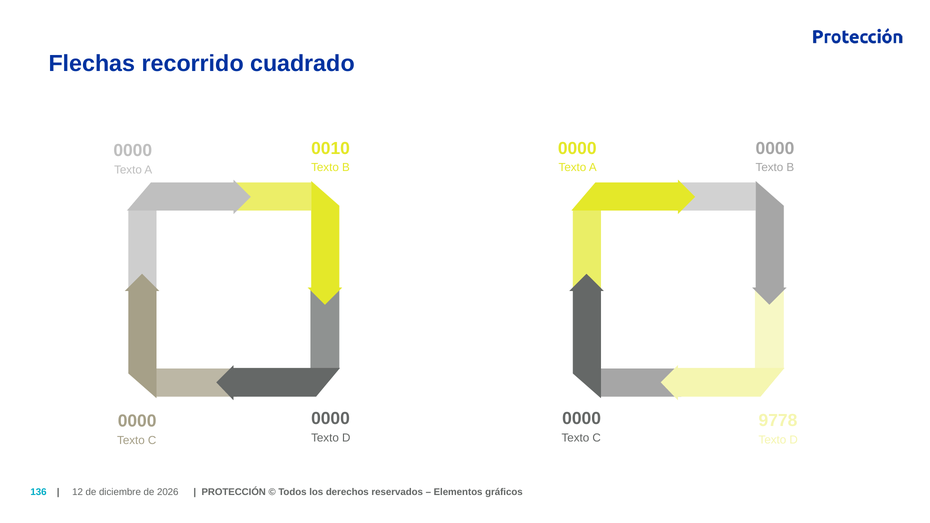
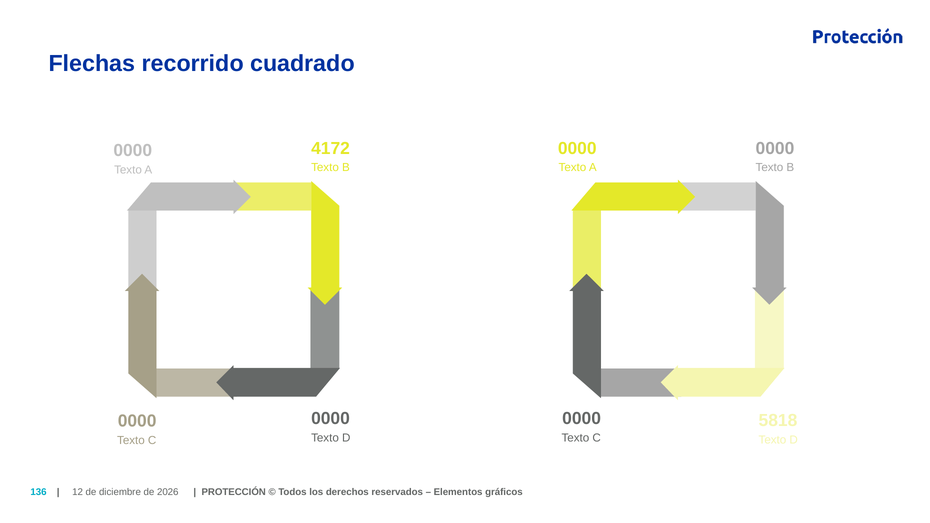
0010: 0010 -> 4172 (331, 148)
9778: 9778 -> 5818 (778, 421)
